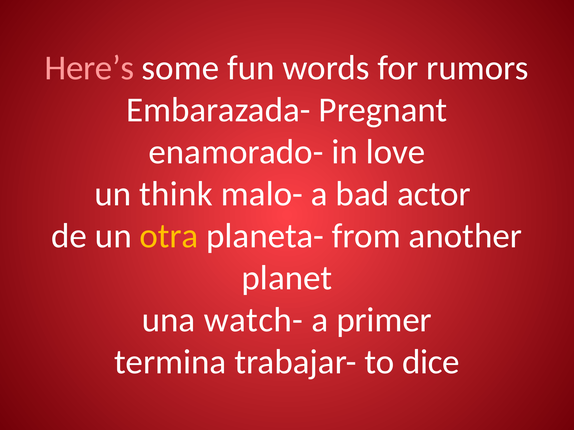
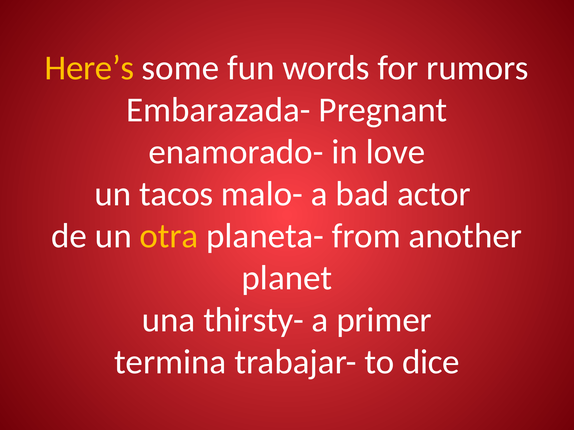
Here’s colour: pink -> yellow (89, 68)
think: think -> tacos (176, 194)
watch-: watch- -> thirsty- (254, 320)
